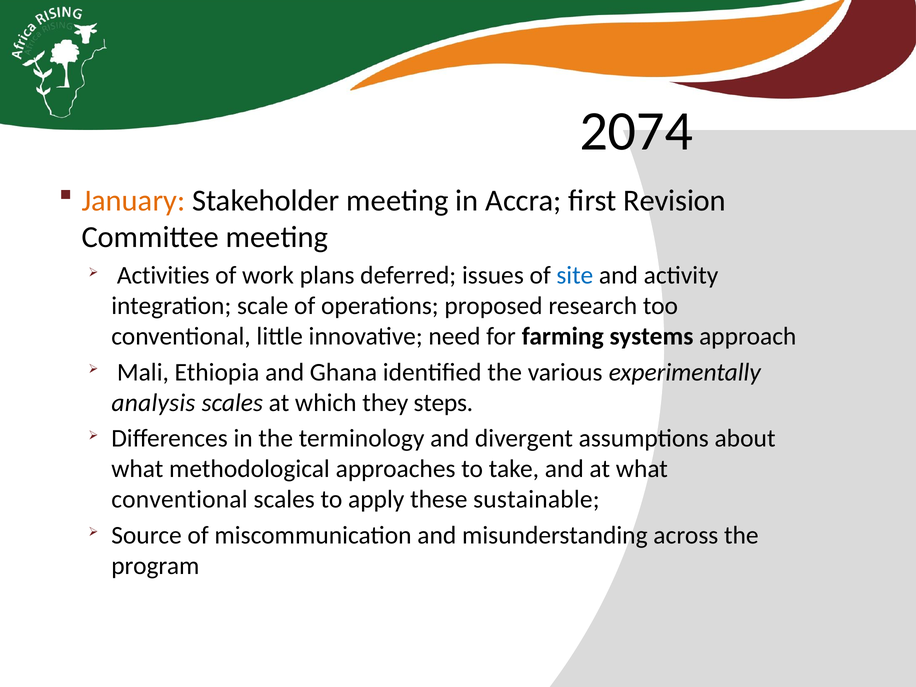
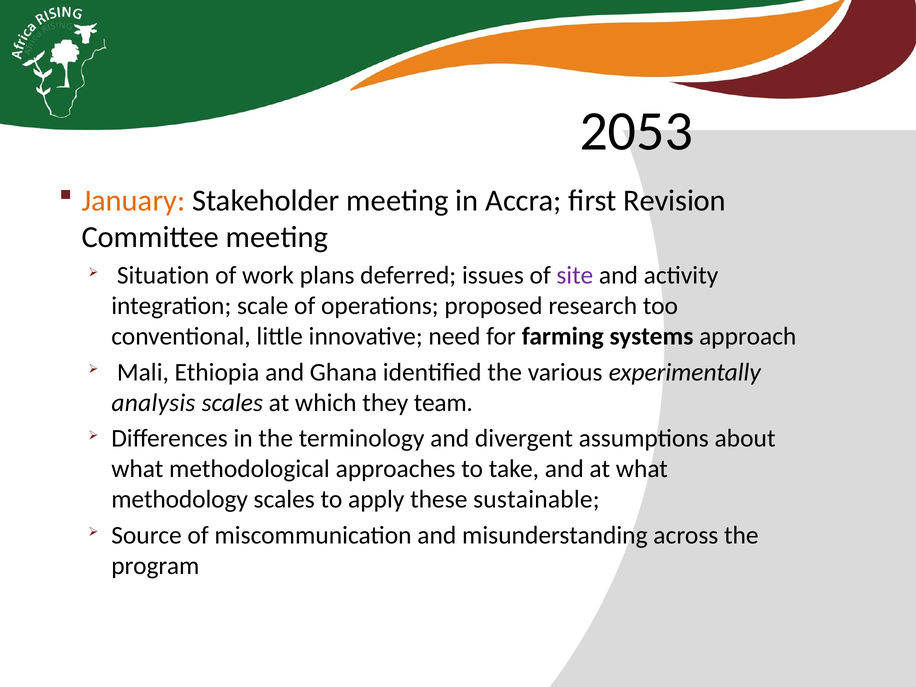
2074: 2074 -> 2053 (636, 131)
Activities: Activities -> Situation (163, 275)
site colour: blue -> purple (575, 275)
steps: steps -> team (443, 403)
conventional: conventional -> methodology (180, 499)
